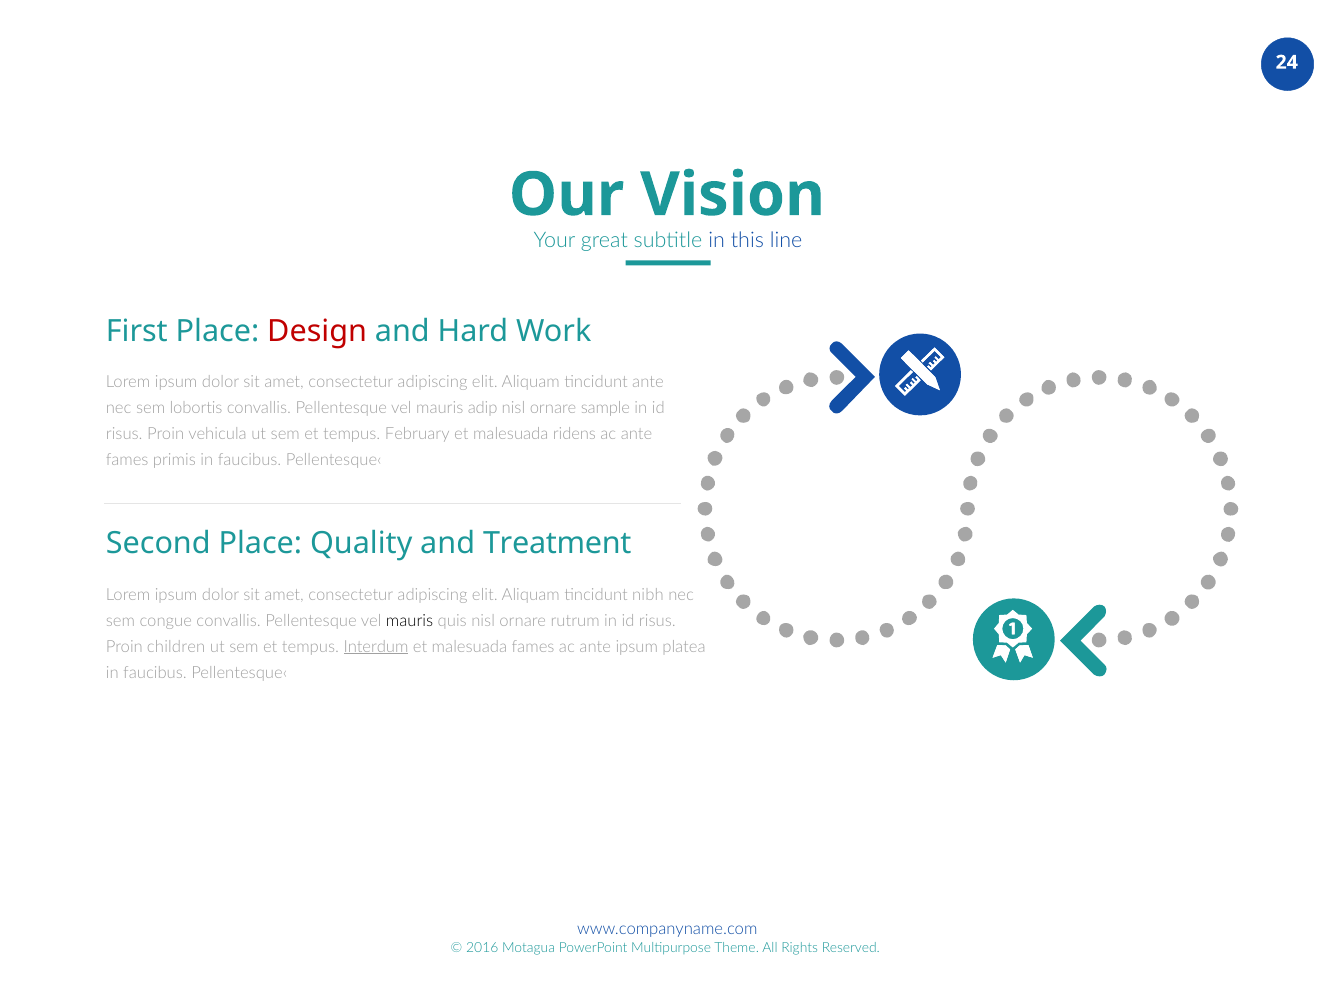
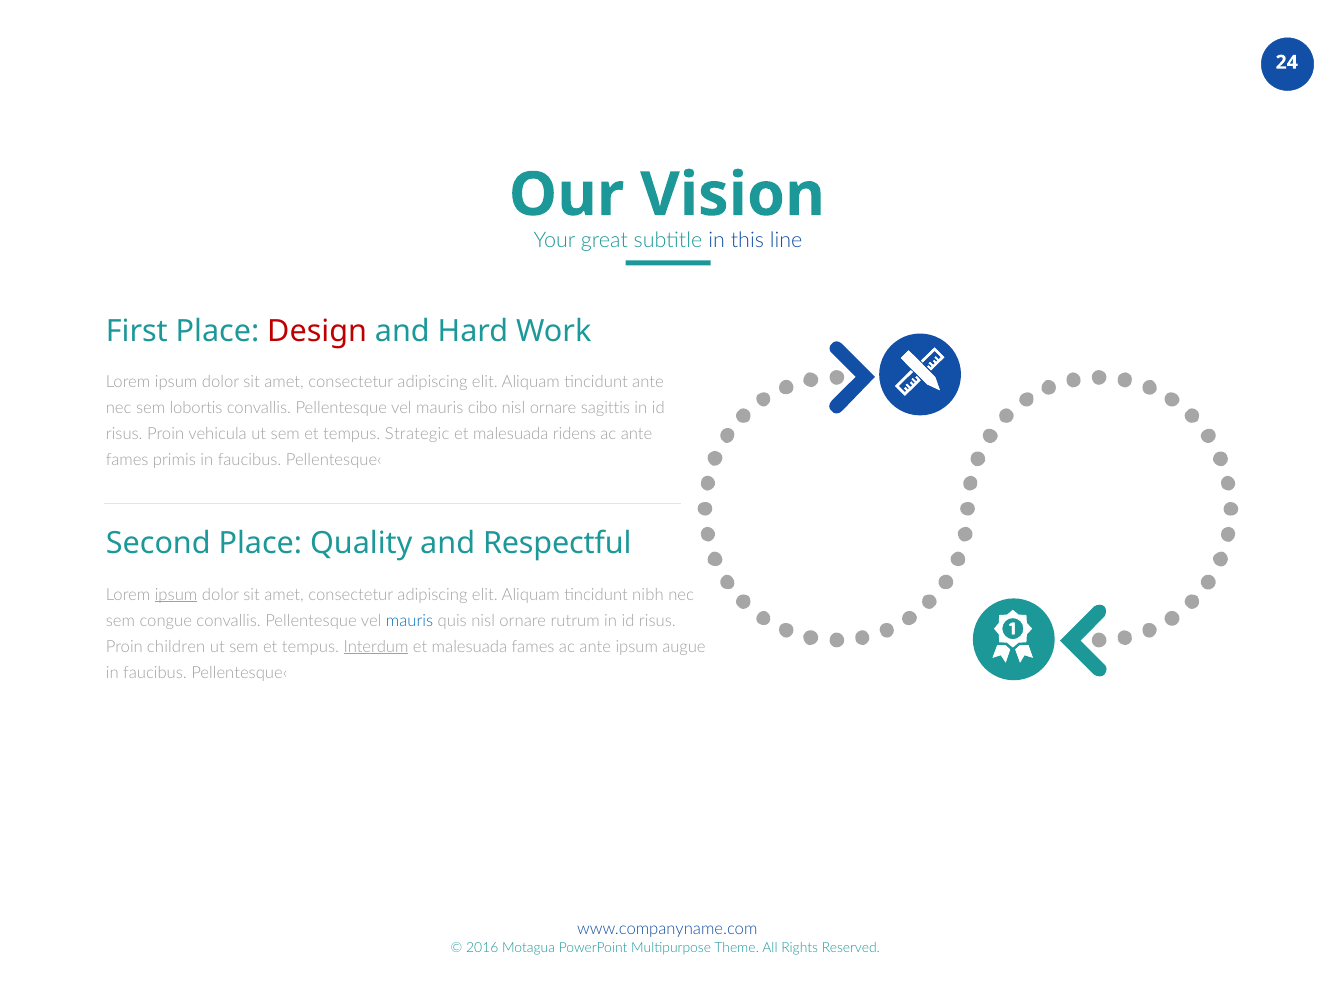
adip: adip -> cibo (483, 408)
sample: sample -> sagittis (605, 408)
February: February -> Strategic (417, 434)
Treatment: Treatment -> Respectful (557, 543)
ipsum underline: none -> present (176, 594)
mauris colour: black -> blue (410, 620)
platea: platea -> augue (684, 646)
